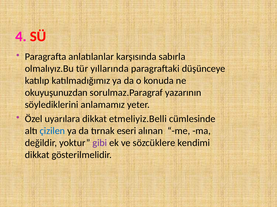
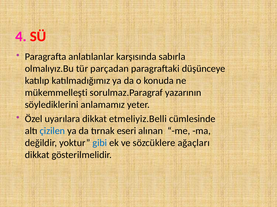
yıllarında: yıllarında -> parçadan (110, 69)
okuyuşunuzdan: okuyuşunuzdan -> mükemmelleşti (56, 93)
gibi colour: purple -> blue (100, 143)
kendimi: kendimi -> ağaçları (194, 143)
